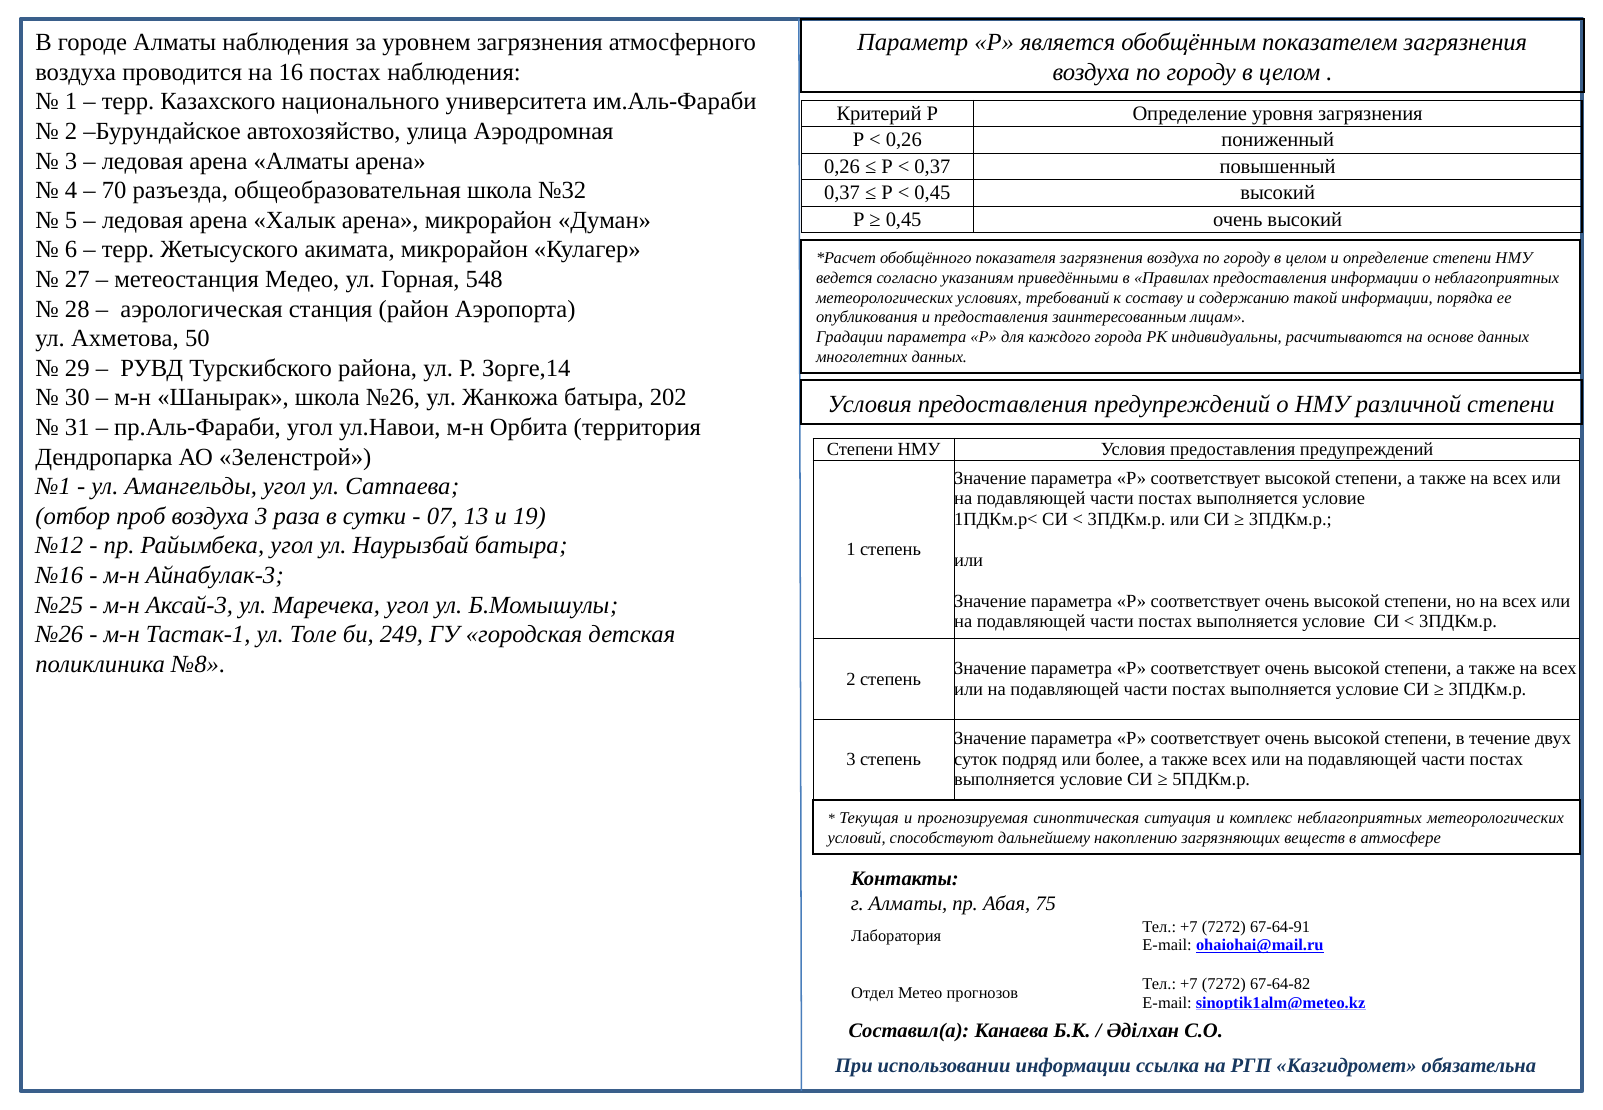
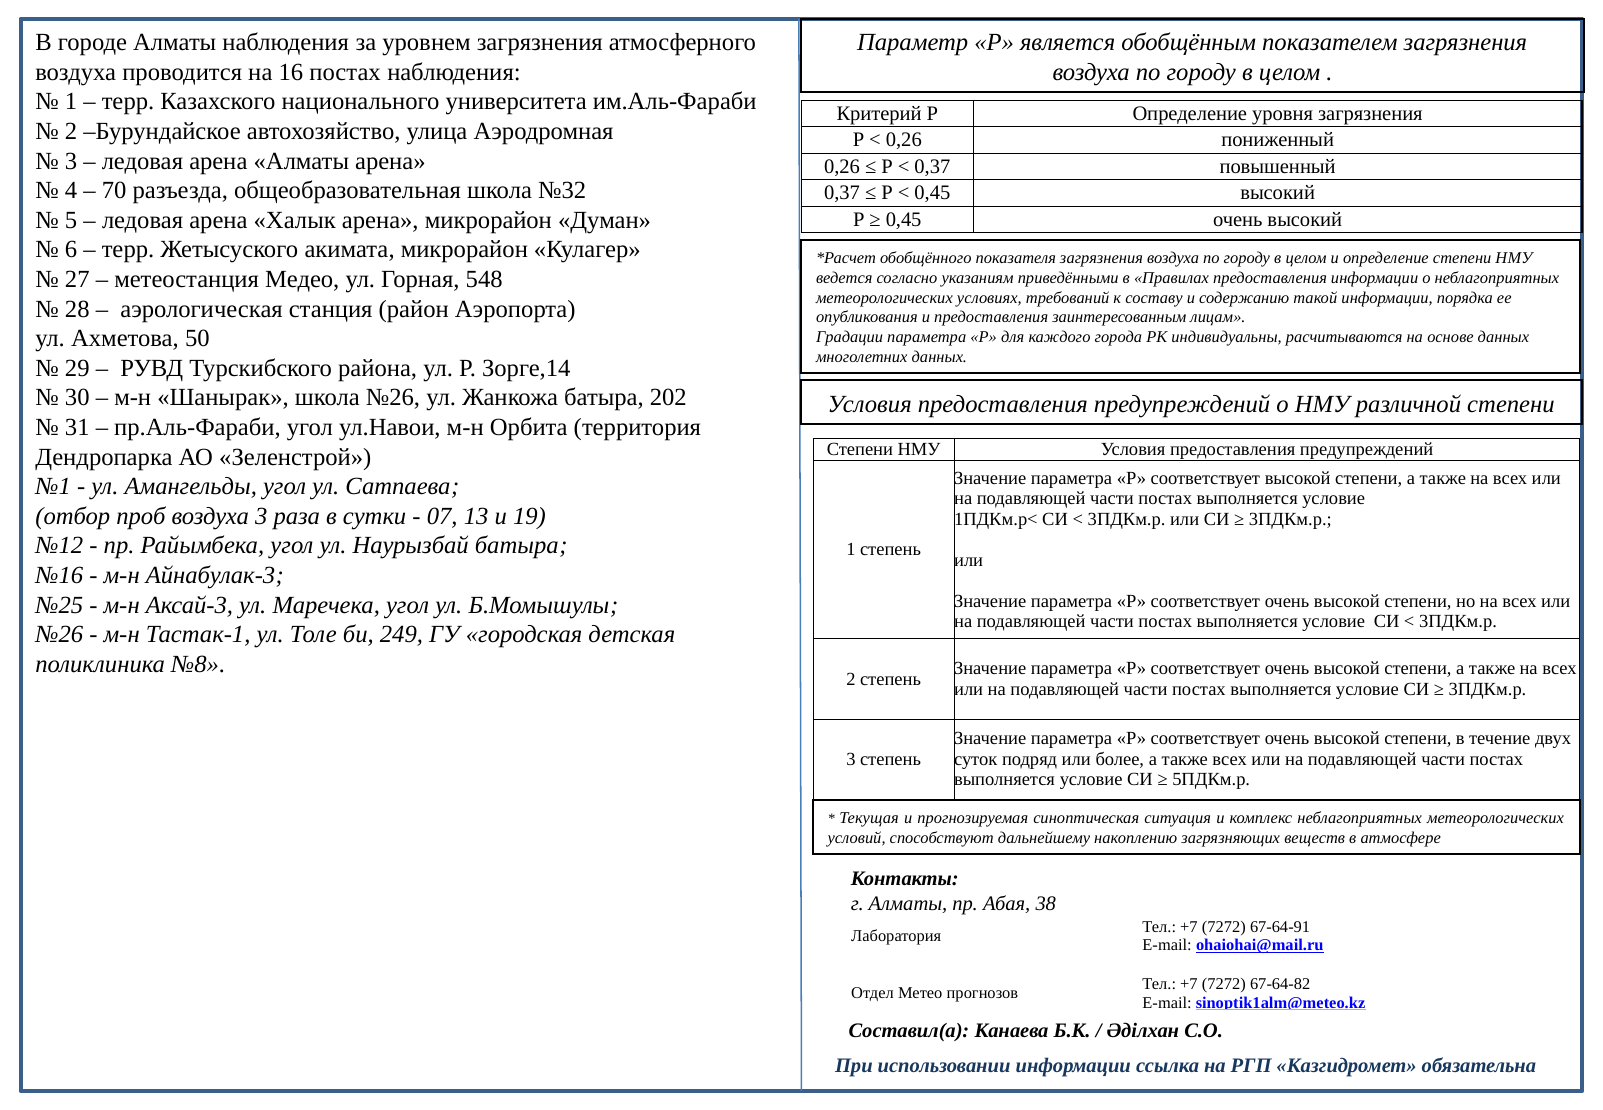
75: 75 -> 38 (1046, 903)
